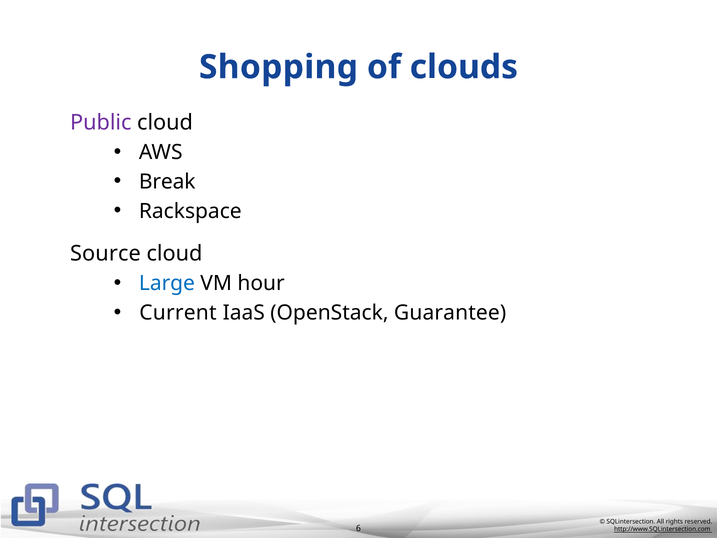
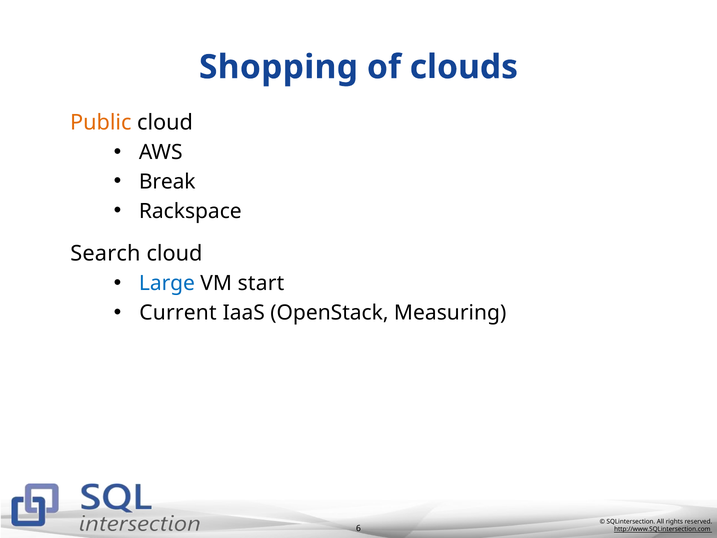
Public colour: purple -> orange (101, 122)
Source: Source -> Search (105, 253)
hour: hour -> start (261, 283)
Guarantee: Guarantee -> Measuring (450, 313)
